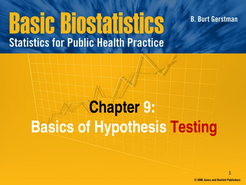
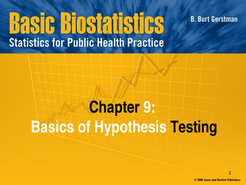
Testing colour: red -> black (194, 127)
